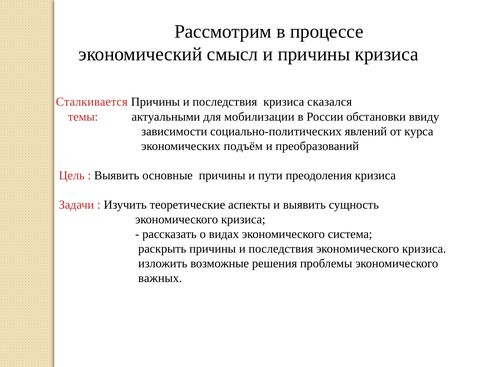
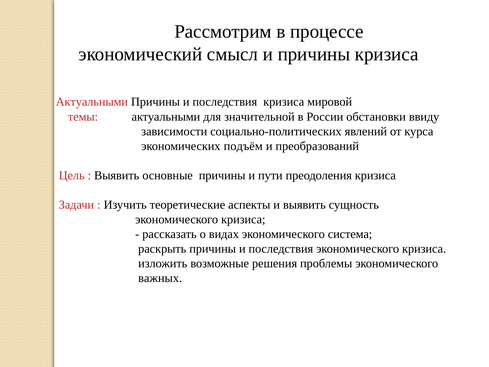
Сталкивается: Сталкивается -> Актуальными (92, 102)
сказался: сказался -> мировой (330, 102)
мобилизации: мобилизации -> значительной (259, 117)
